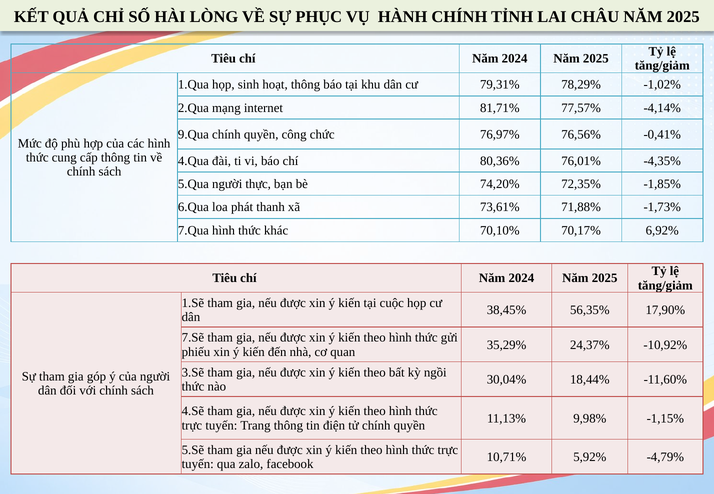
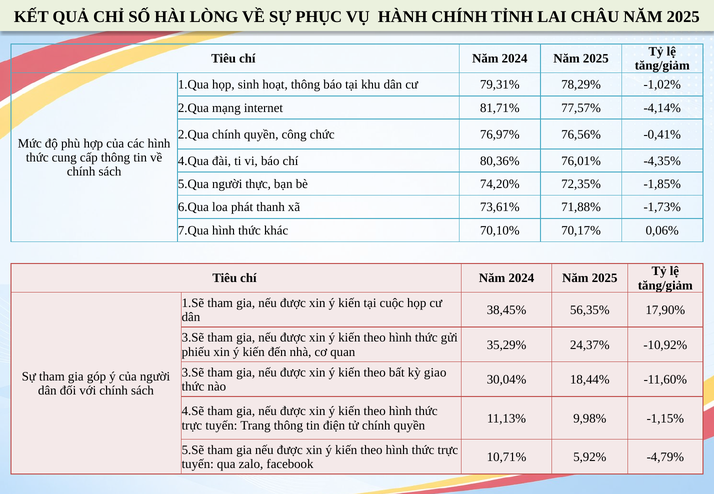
9.Qua: 9.Qua -> 2.Qua (193, 134)
6,92%: 6,92% -> 0,06% (662, 231)
7.Sẽ: 7.Sẽ -> 3.Sẽ (193, 338)
ngồi: ngồi -> giao (435, 373)
